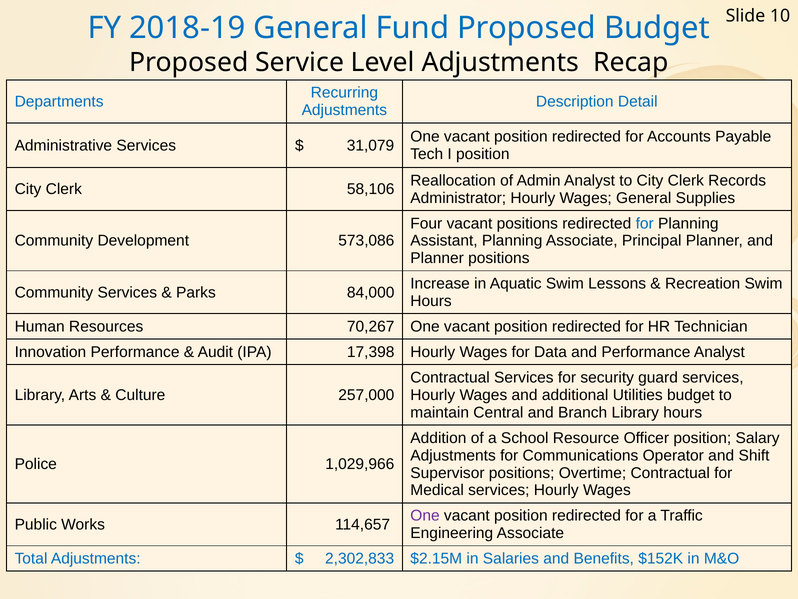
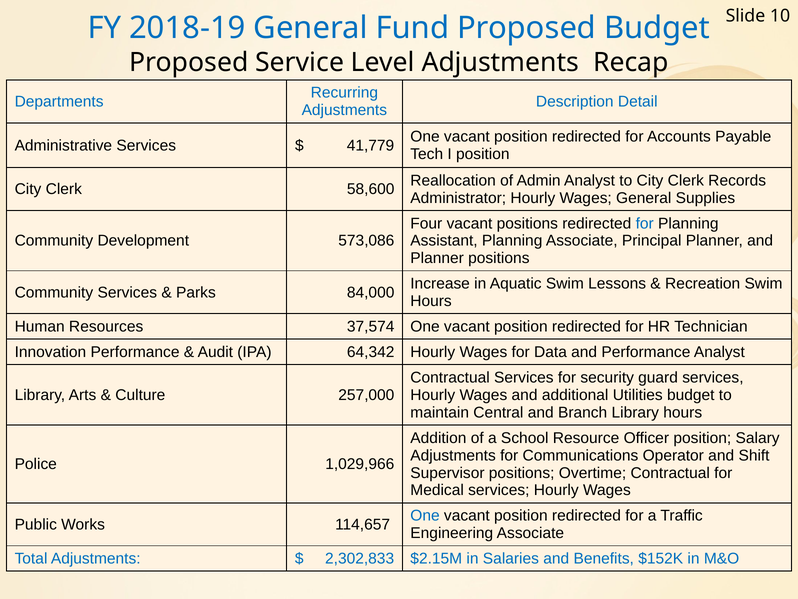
31,079: 31,079 -> 41,779 (371, 145)
58,106: 58,106 -> 58,600 (371, 189)
70,267: 70,267 -> 37,574 (371, 326)
17,398: 17,398 -> 64,342 (371, 352)
One colour: purple -> blue (425, 515)
